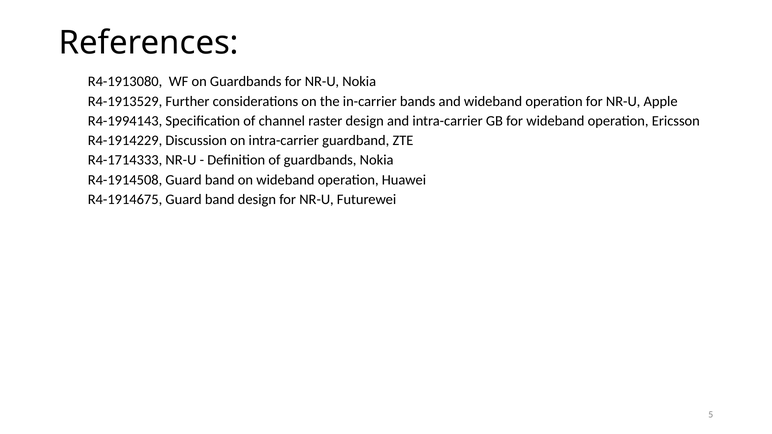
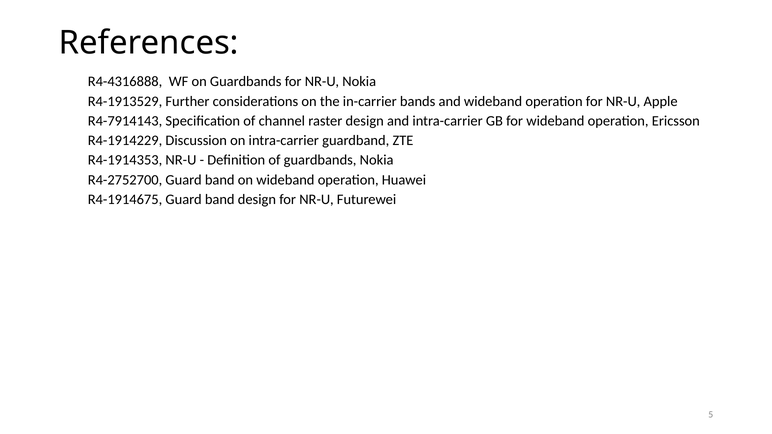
R4-1913080: R4-1913080 -> R4-4316888 (125, 82)
R4-1994143: R4-1994143 -> R4-7914143 (125, 121)
R4-1714333: R4-1714333 -> R4-1914353 (125, 160)
R4-1914508: R4-1914508 -> R4-2752700 (125, 180)
